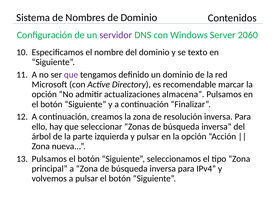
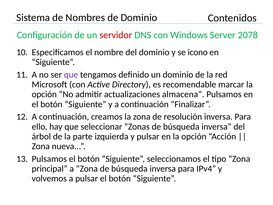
servidor colour: purple -> red (116, 35)
2060: 2060 -> 2078 (248, 35)
texto: texto -> icono (198, 52)
